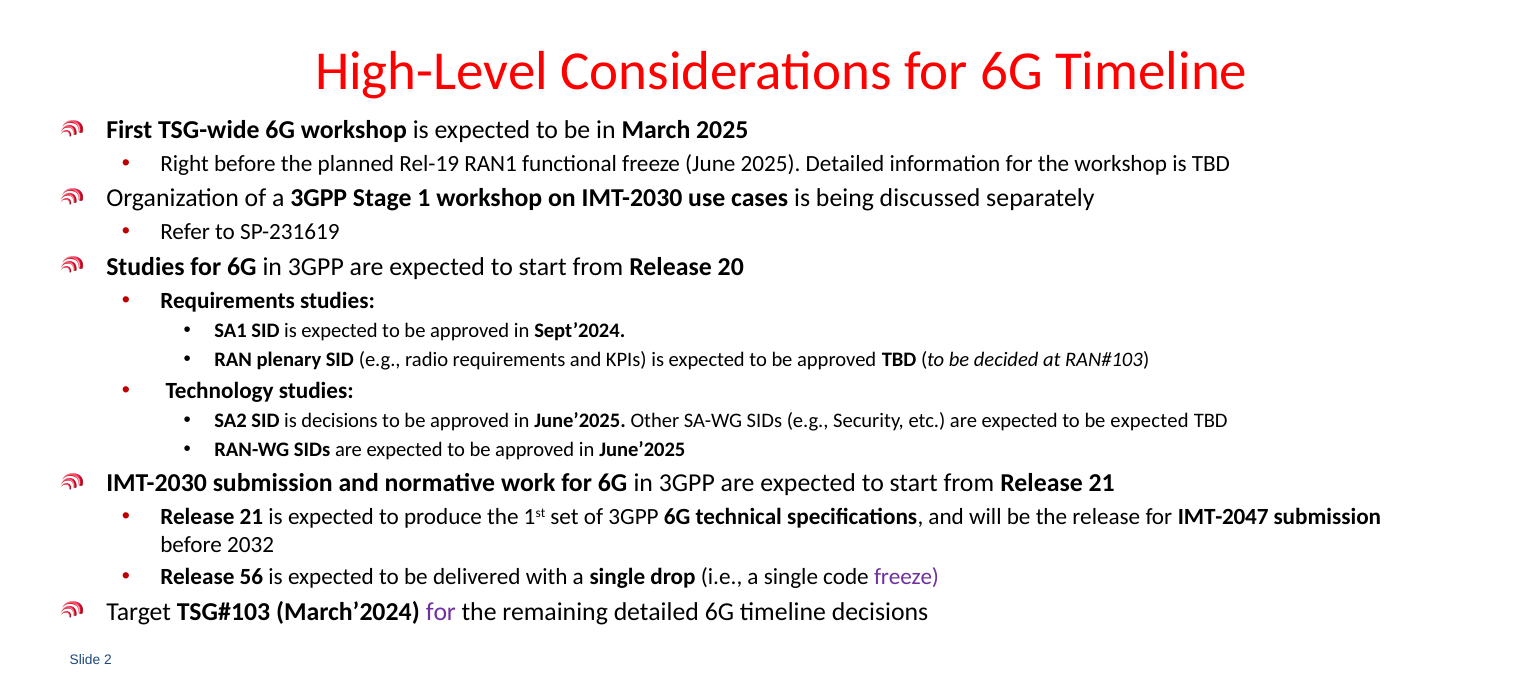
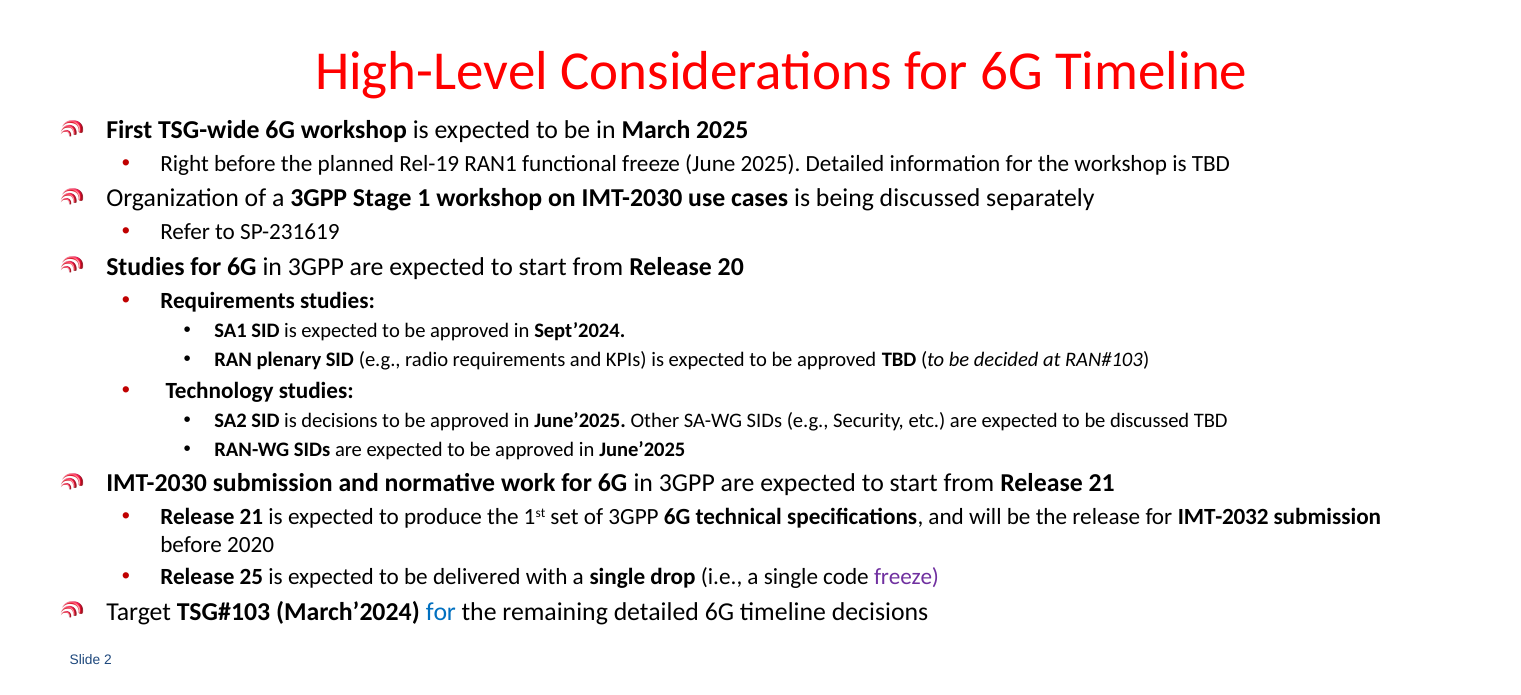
be expected: expected -> discussed (1150, 421)
IMT-2047: IMT-2047 -> IMT-2032 (1223, 517)
2032: 2032 -> 2020 (251, 545)
56: 56 -> 25 (251, 578)
for colour: purple -> blue (441, 612)
